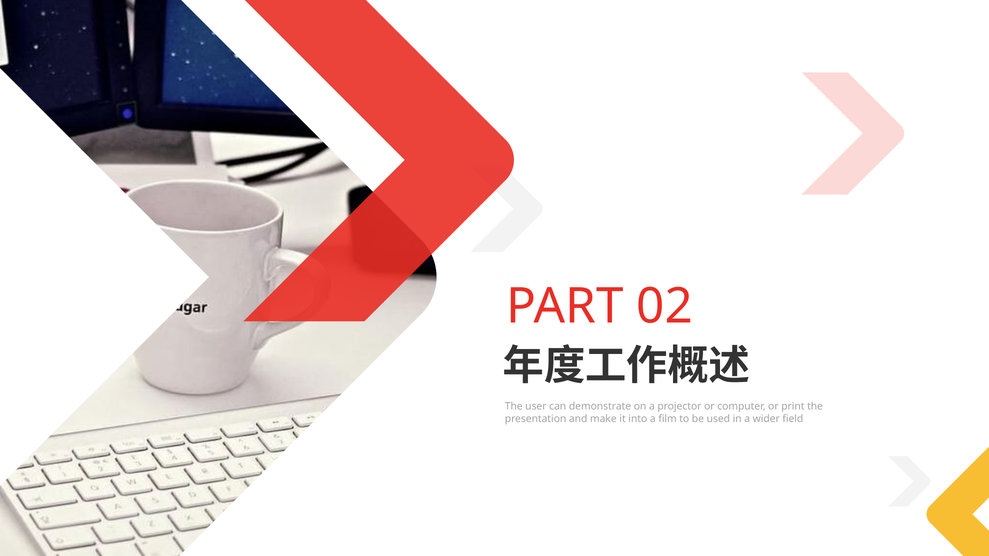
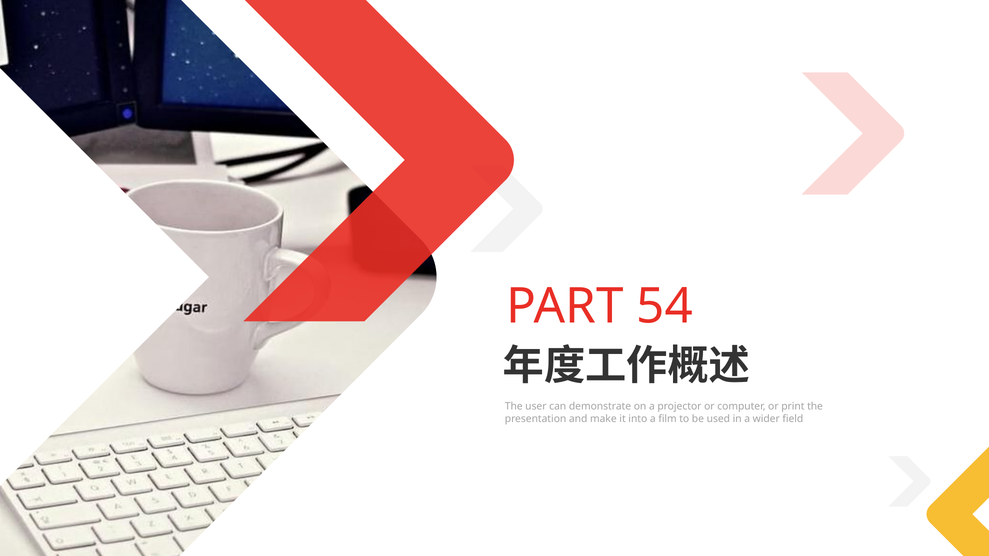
02: 02 -> 54 (665, 307)
